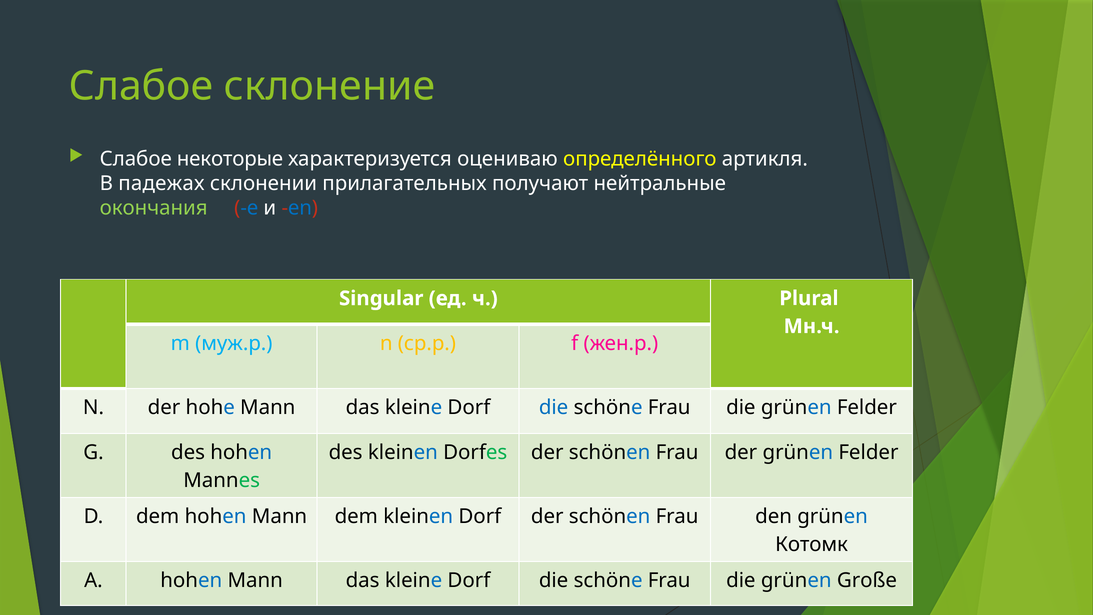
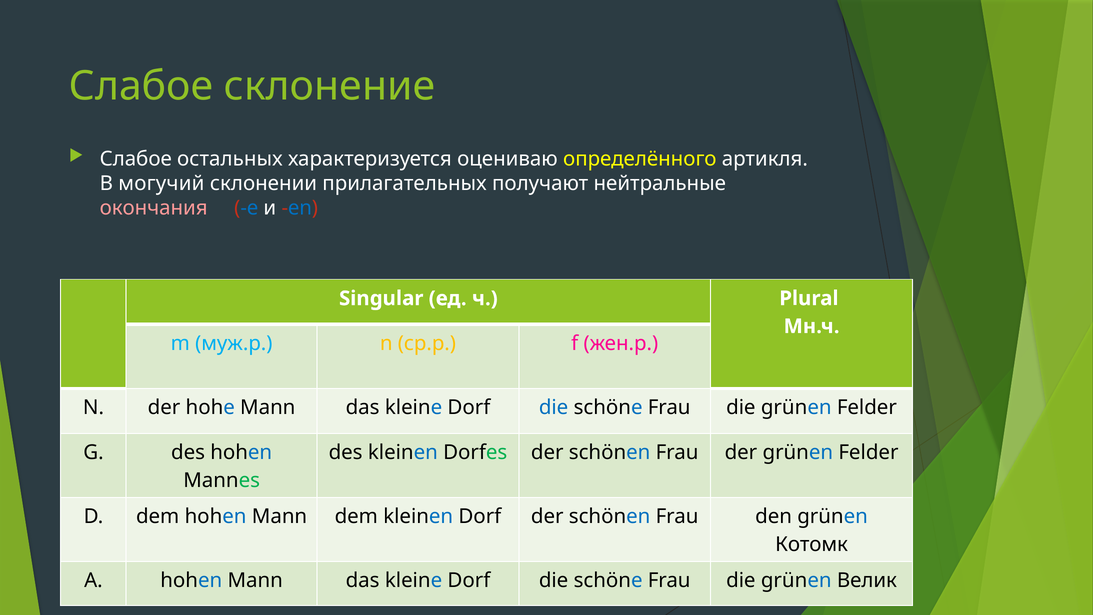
некоторые: некоторые -> остальных (230, 159)
падежах: падежах -> могучий (161, 184)
окончания colour: light green -> pink (154, 208)
Große: Große -> Велик (867, 580)
